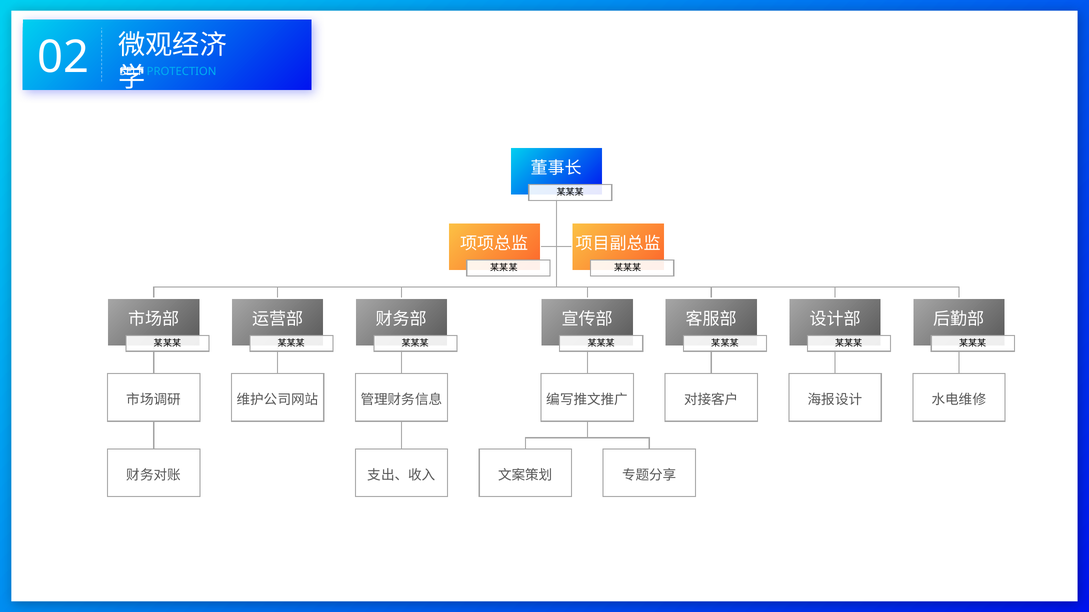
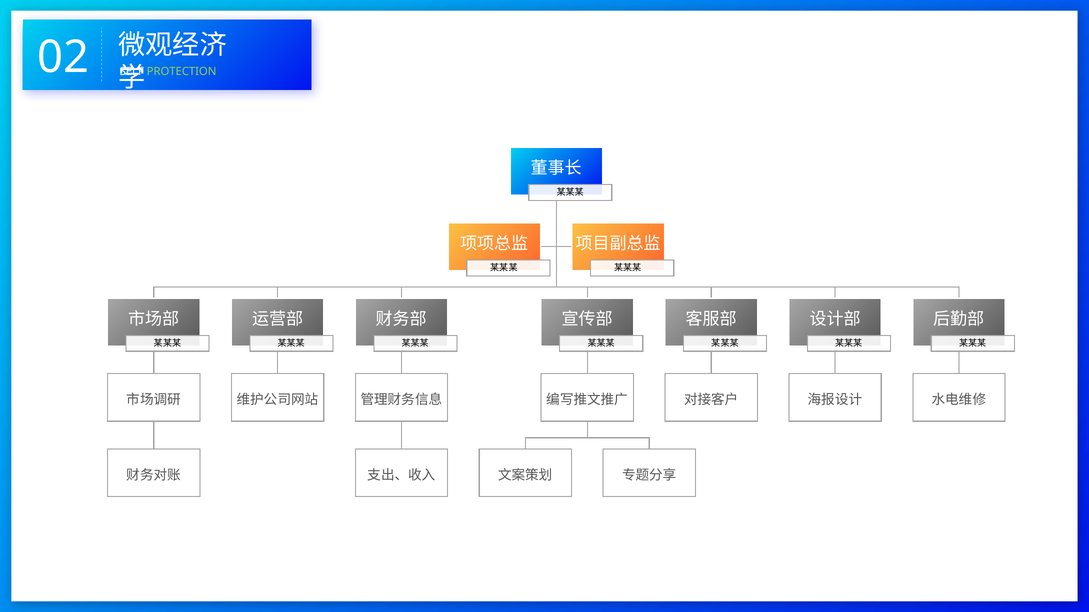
PROTECTION colour: light blue -> light green (182, 72)
